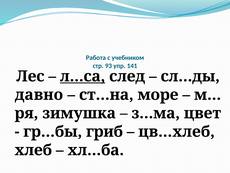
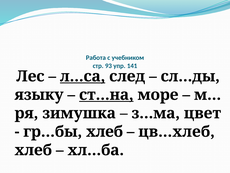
давно: давно -> языку (39, 94)
ст…на underline: none -> present (106, 94)
гр…бы гриб: гриб -> хлеб (104, 131)
